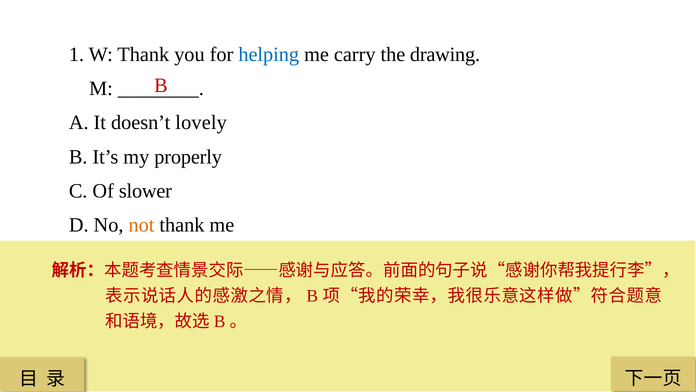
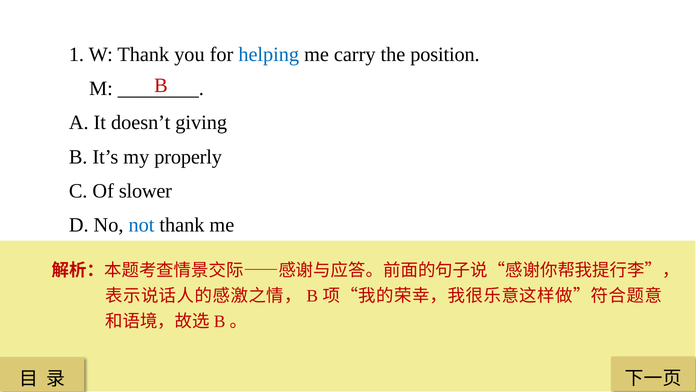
drawing: drawing -> position (445, 54)
lovely: lovely -> giving (201, 123)
not colour: orange -> blue (141, 225)
